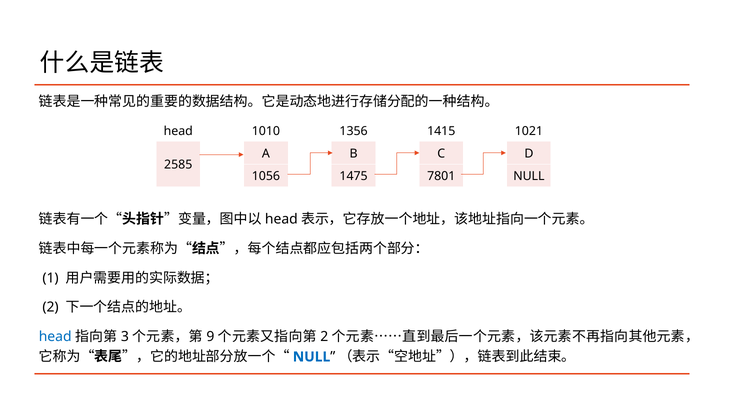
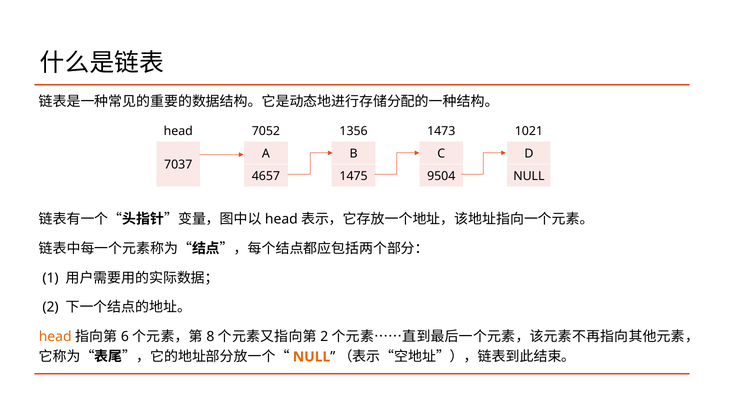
1010: 1010 -> 7052 (266, 131)
1415: 1415 -> 1473 (441, 131)
2585: 2585 -> 7037 (178, 165)
1056: 1056 -> 4657 (266, 176)
7801: 7801 -> 9504 (441, 176)
head colour: blue -> orange (55, 337)
3: 3 -> 6 (125, 337)
9: 9 -> 8 (210, 337)
NULL colour: blue -> orange (312, 357)
